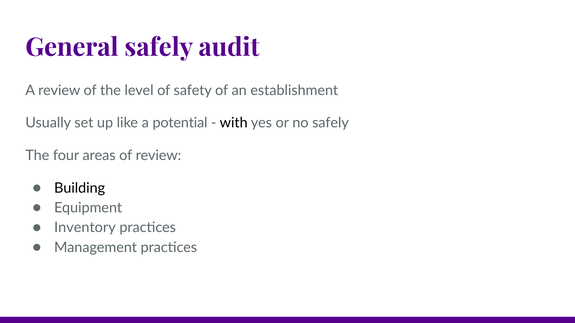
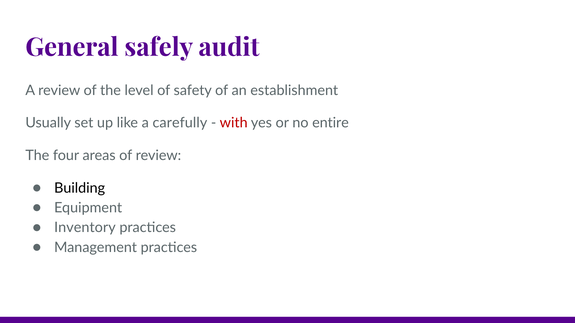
potential: potential -> carefully (180, 123)
with colour: black -> red (234, 123)
no safely: safely -> entire (331, 123)
